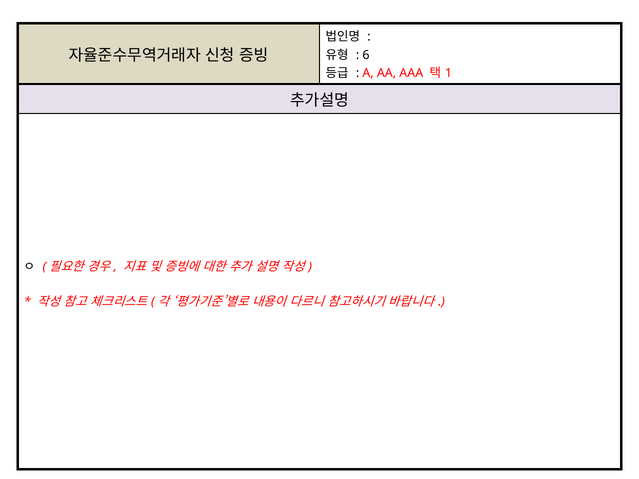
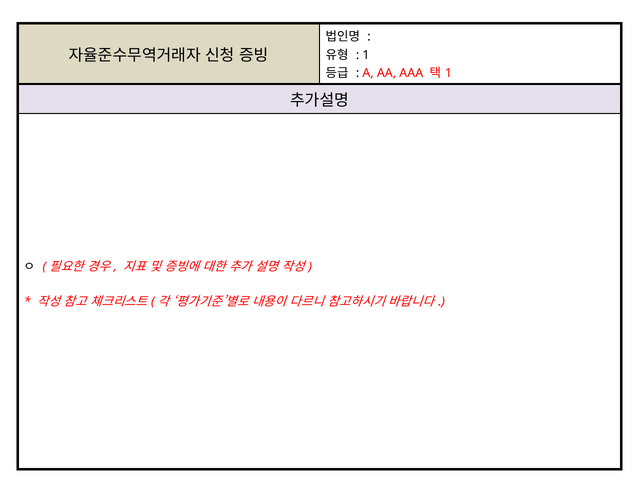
6: 6 -> 1 (366, 55)
